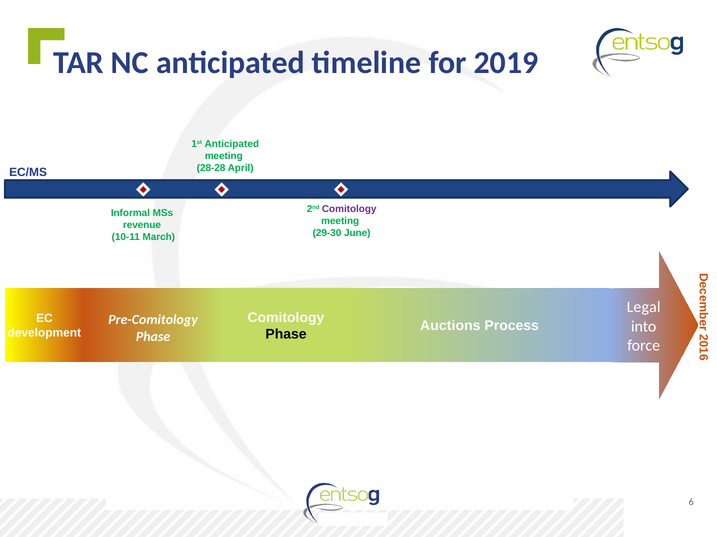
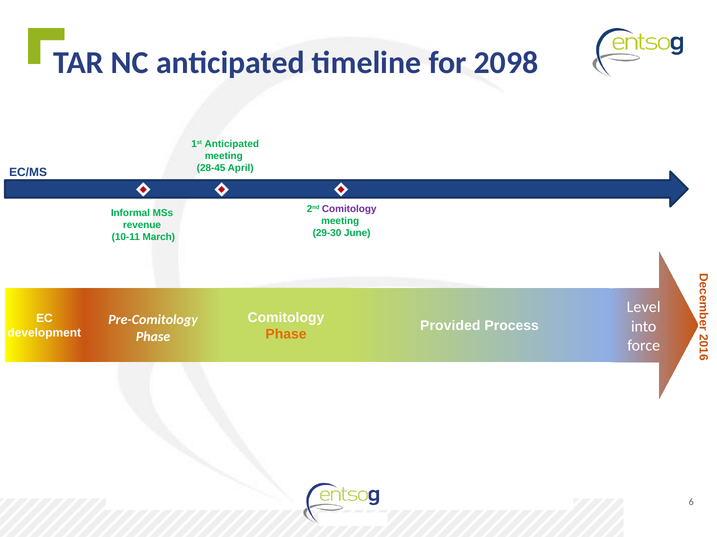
2019: 2019 -> 2098 (506, 63)
28-28: 28-28 -> 28-45 (211, 168)
Legal: Legal -> Level (644, 308)
Auctions: Auctions -> Provided (450, 326)
Phase colour: black -> orange (286, 335)
